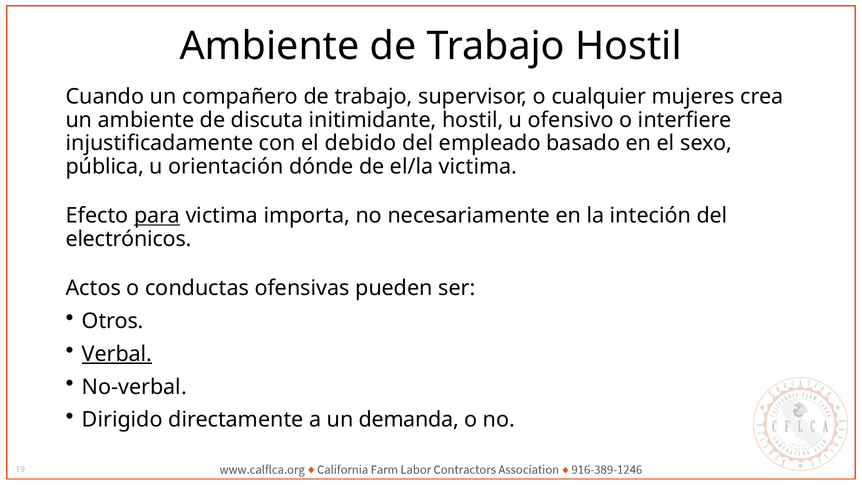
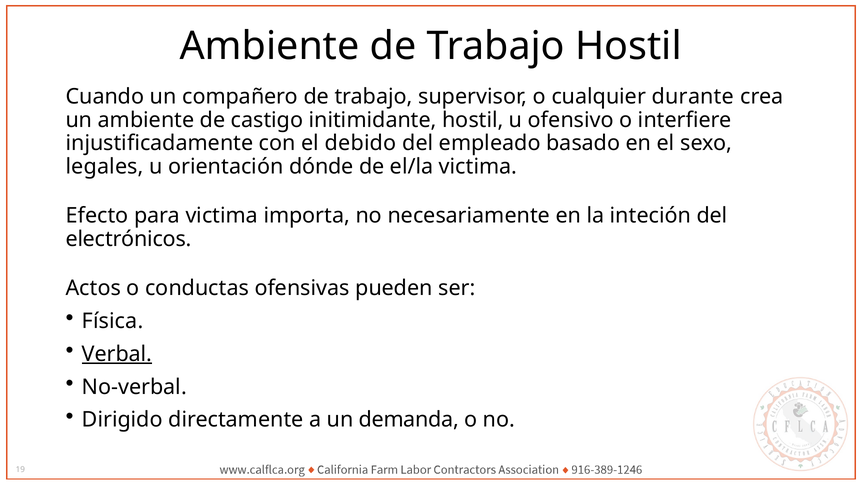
mujeres: mujeres -> durante (693, 97)
discuta: discuta -> castigo (267, 120)
pública: pública -> legales (105, 166)
para underline: present -> none (157, 216)
Otros: Otros -> Física (113, 321)
